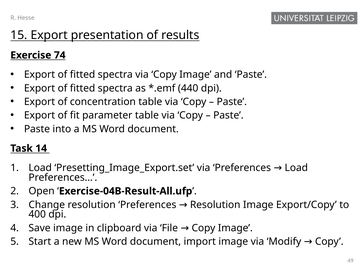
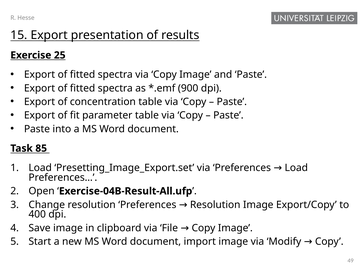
74: 74 -> 25 (60, 55)
440: 440 -> 900 (188, 88)
14: 14 -> 85 (41, 148)
